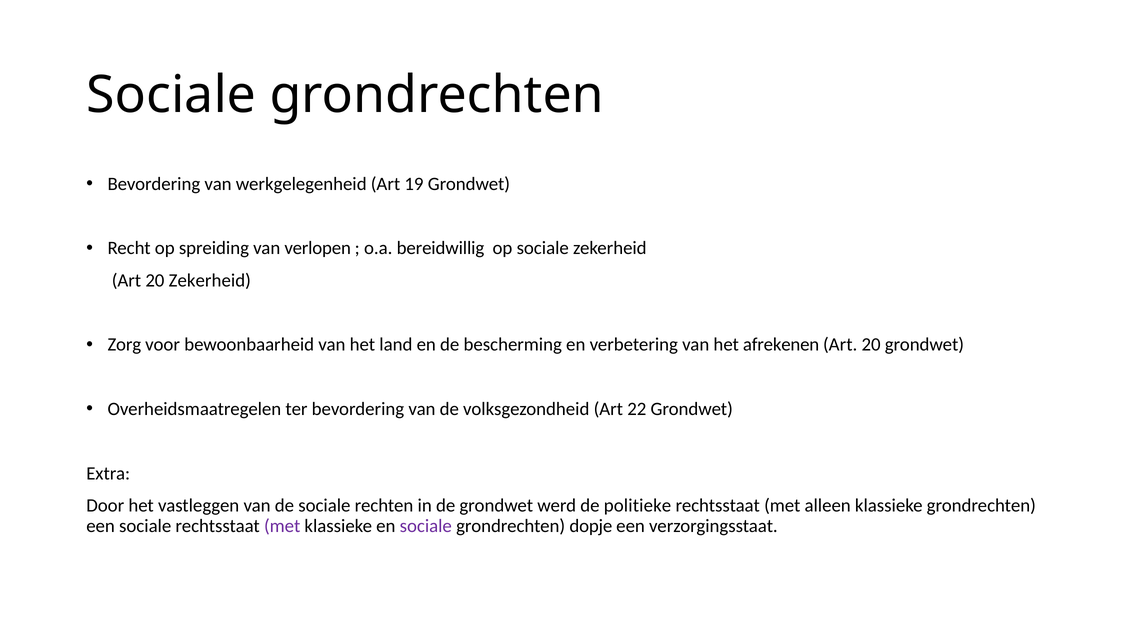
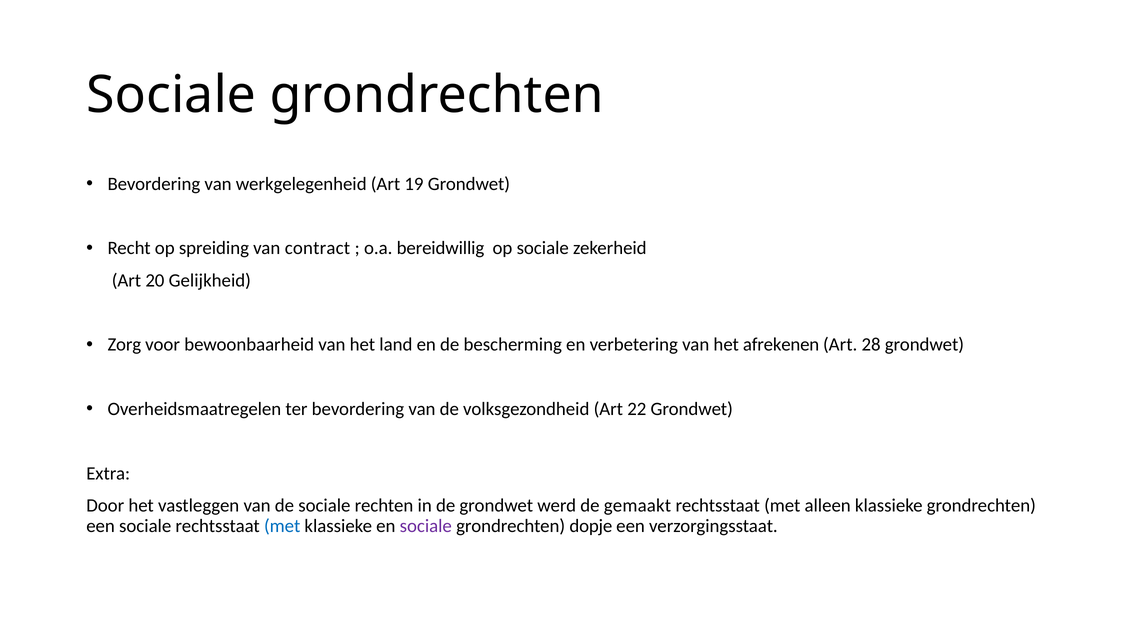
verlopen: verlopen -> contract (317, 248)
20 Zekerheid: Zekerheid -> Gelijkheid (210, 280)
20: 20 -> 28 (871, 345)
politieke: politieke -> gemaakt (637, 505)
met colour: purple -> blue (282, 526)
